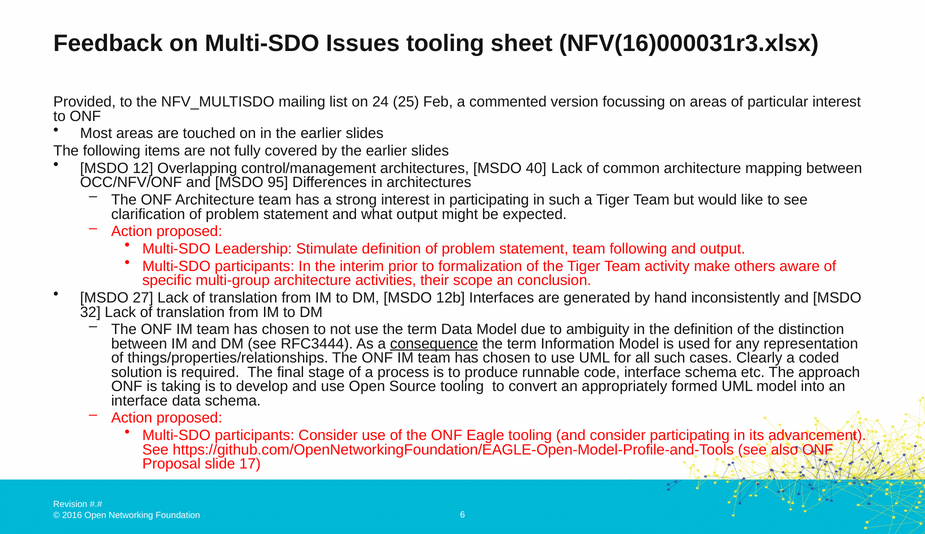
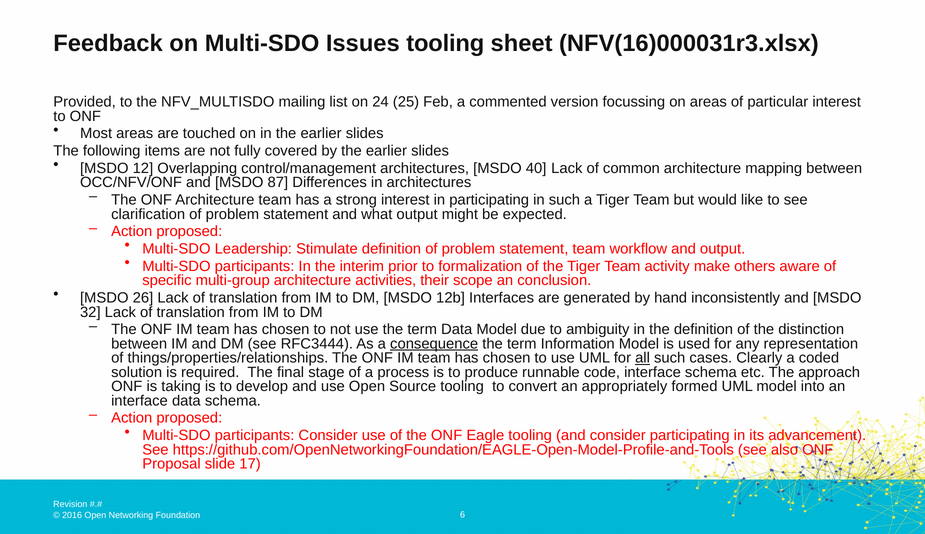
95: 95 -> 87 (278, 182)
team following: following -> workflow (638, 249)
27: 27 -> 26 (143, 298)
all underline: none -> present (643, 358)
